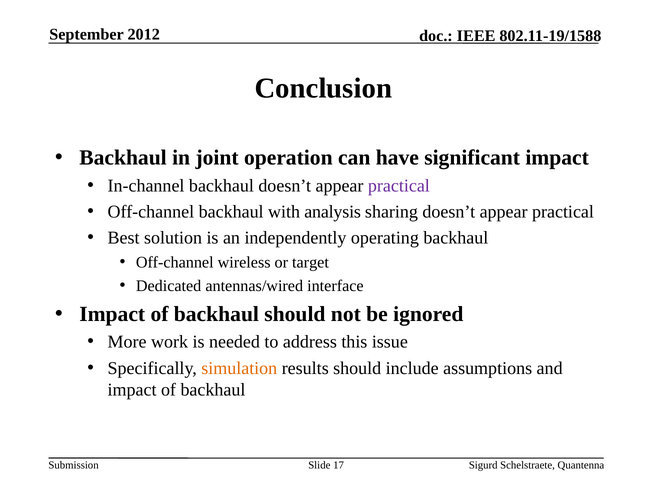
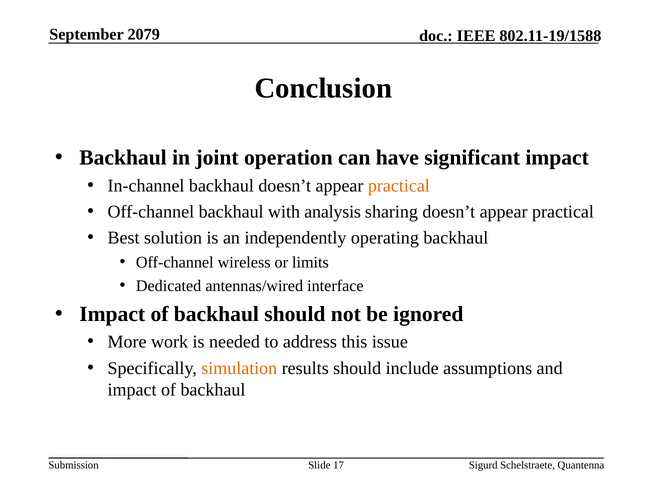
2012: 2012 -> 2079 (144, 34)
practical colour: purple -> orange (399, 186)
target: target -> limits (310, 262)
